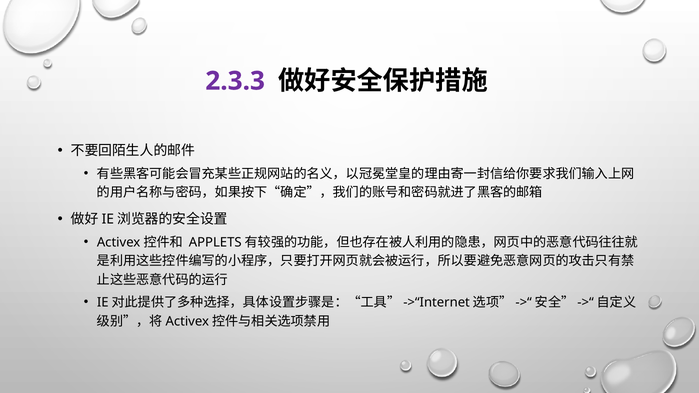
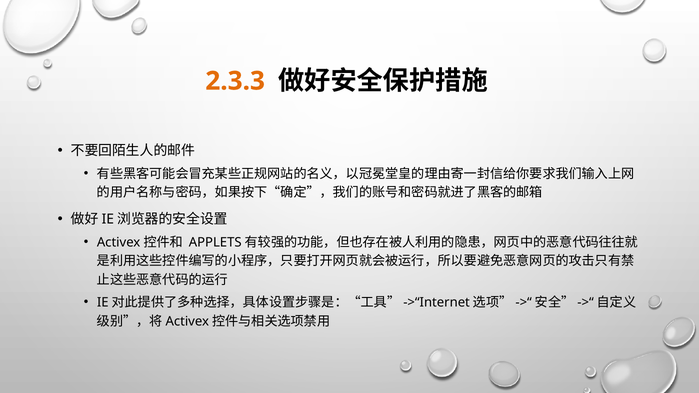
2.3.3 colour: purple -> orange (235, 81)
